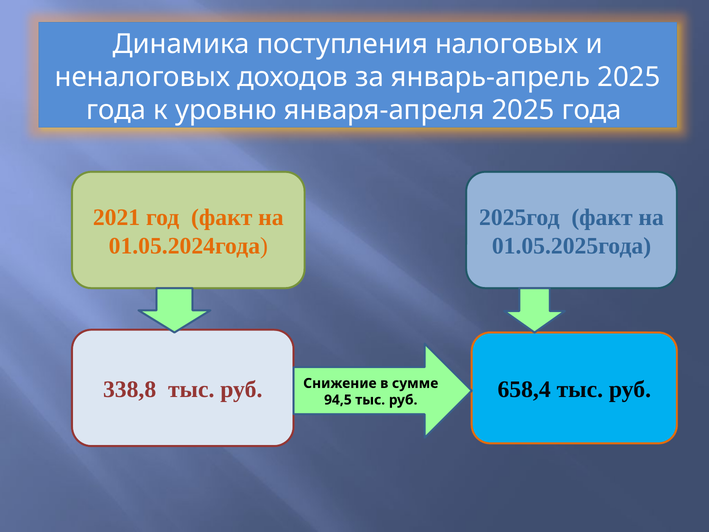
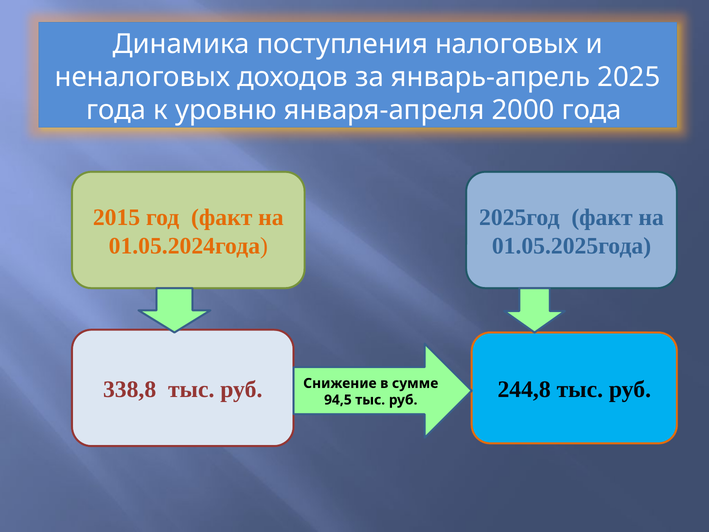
января-апреля 2025: 2025 -> 2000 (523, 110)
2021: 2021 -> 2015 (117, 217)
658,4: 658,4 -> 244,8 (524, 389)
